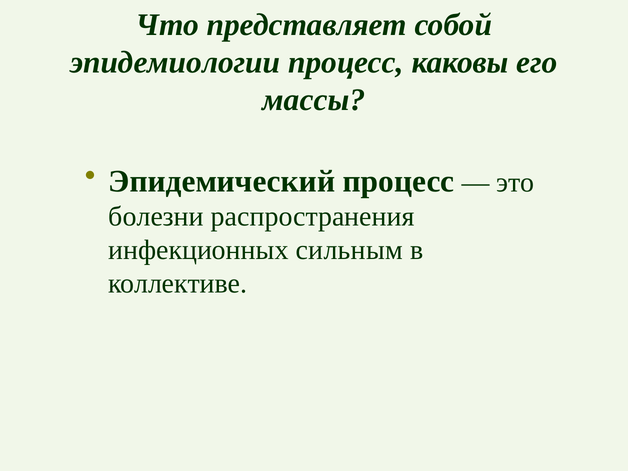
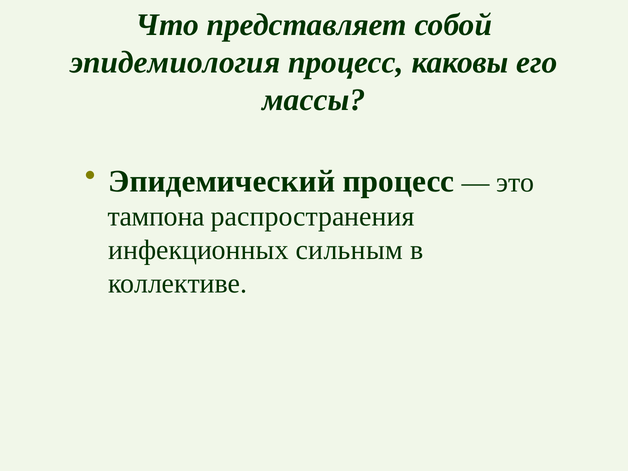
эпидемиологии: эпидемиологии -> эпидемиология (175, 62)
болезни: болезни -> тампона (156, 217)
